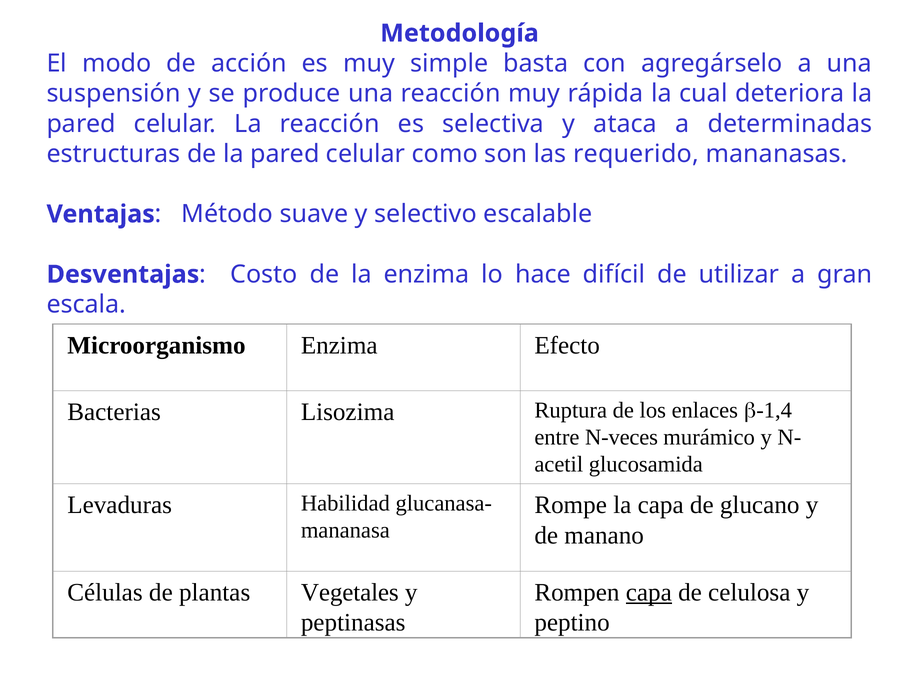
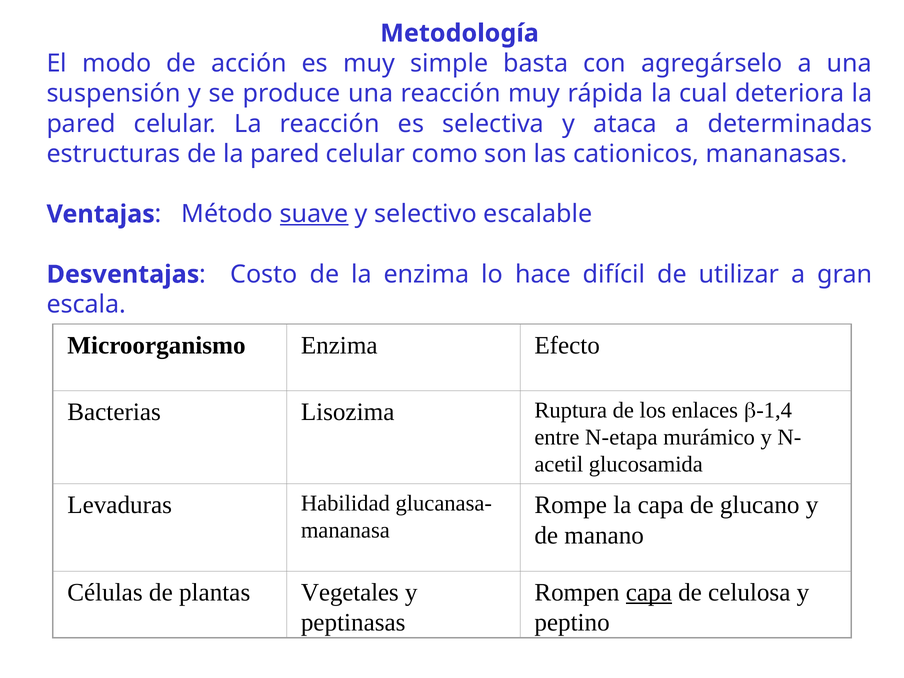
requerido: requerido -> cationicos (636, 154)
suave underline: none -> present (314, 214)
N-veces: N-veces -> N-etapa (621, 437)
